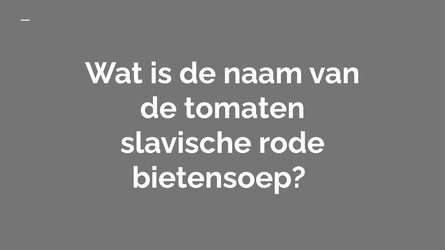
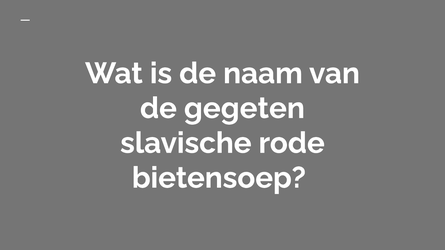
tomaten: tomaten -> gegeten (244, 108)
